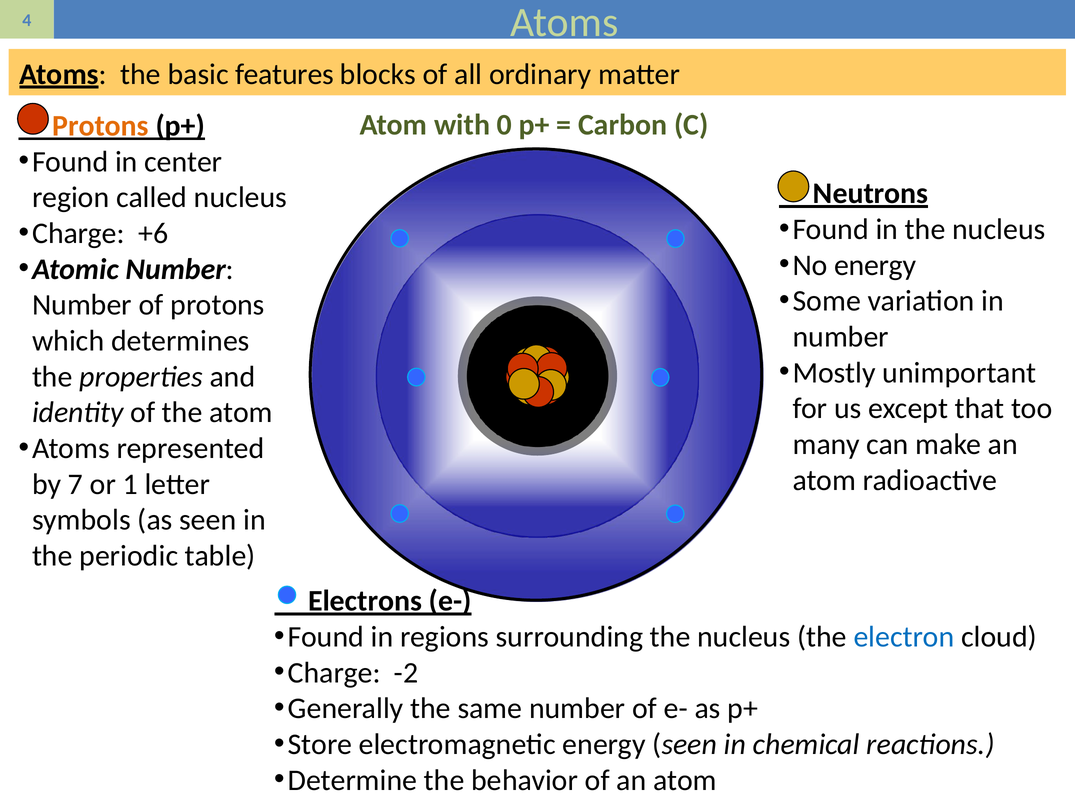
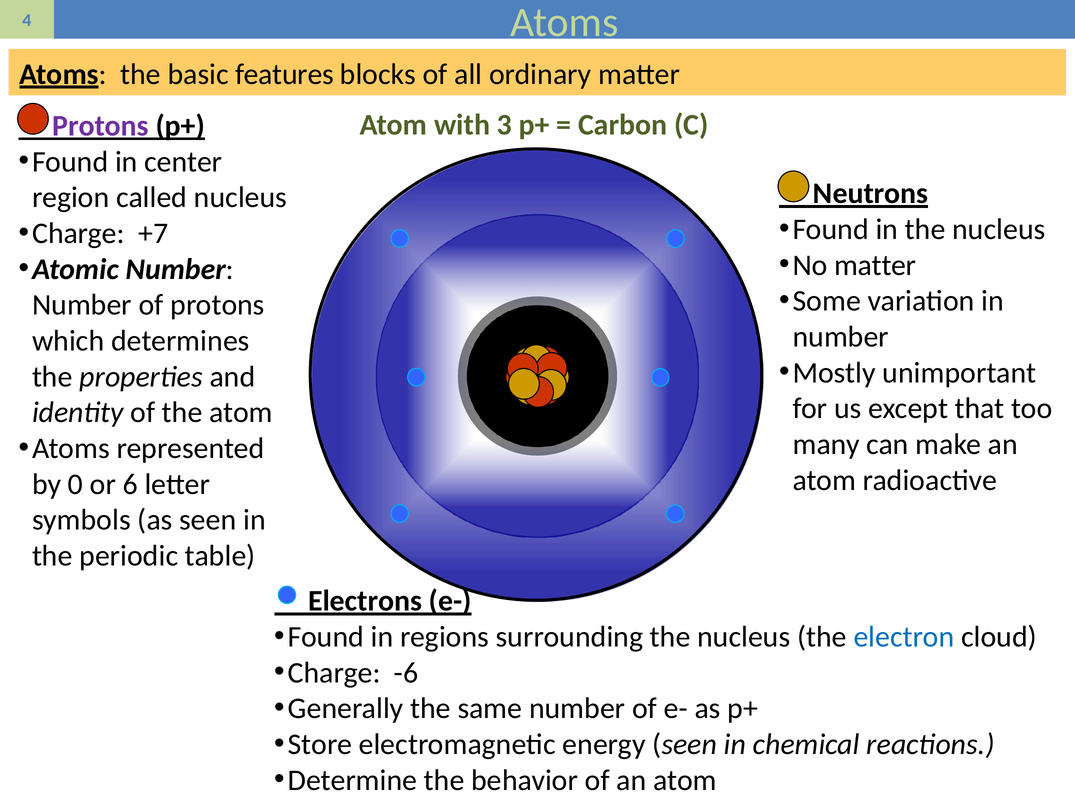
0: 0 -> 3 (504, 125)
Protons colour: orange -> purple (101, 126)
+6: +6 -> +7 (153, 233)
No energy: energy -> matter (875, 265)
7: 7 -> 0 (75, 484)
1: 1 -> 6 (130, 484)
-2: -2 -> -6 (406, 673)
